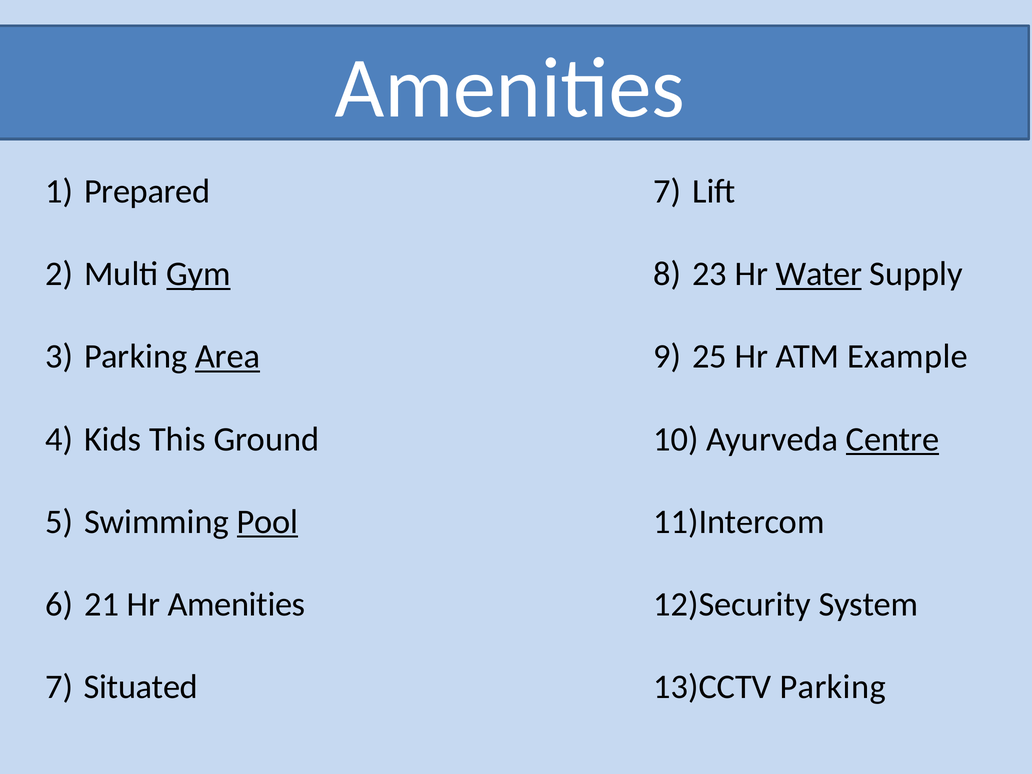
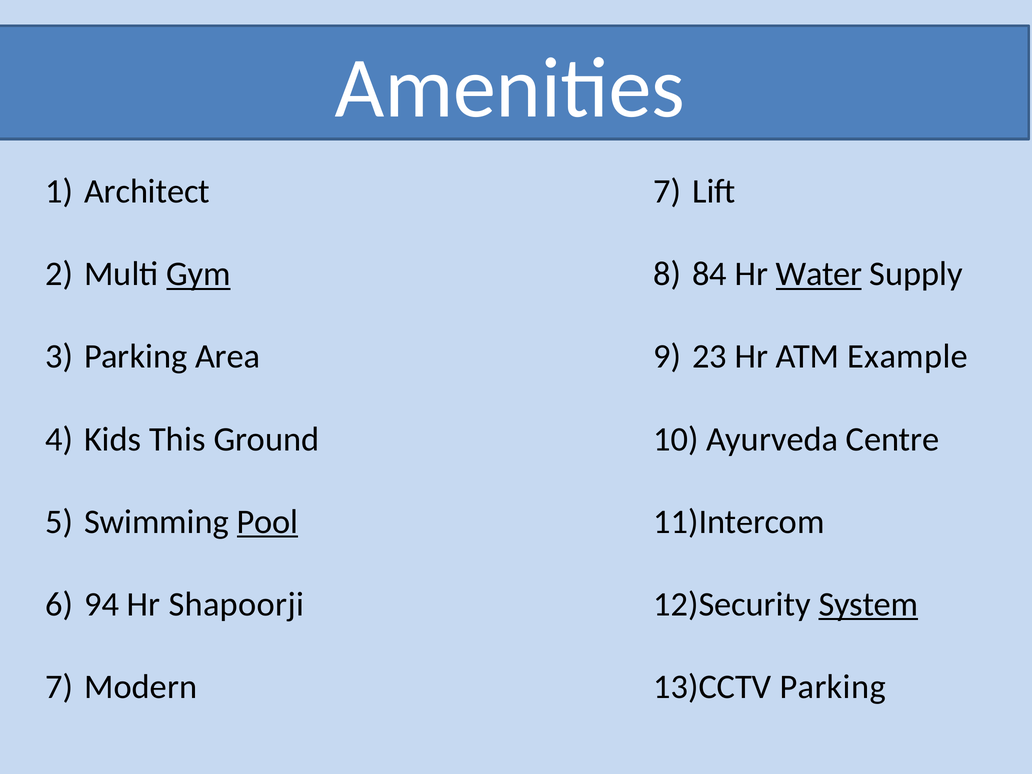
Prepared: Prepared -> Architect (147, 192)
23: 23 -> 84 (709, 274)
Area underline: present -> none (228, 357)
25: 25 -> 23 (709, 357)
Centre underline: present -> none (893, 439)
21: 21 -> 94 (102, 604)
Hr Amenities: Amenities -> Shapoorji (236, 604)
System underline: none -> present (868, 604)
Situated: Situated -> Modern (141, 687)
